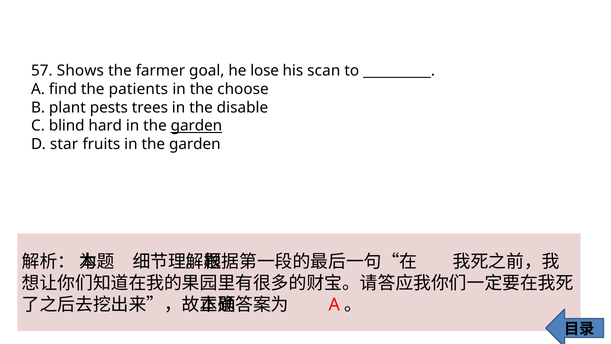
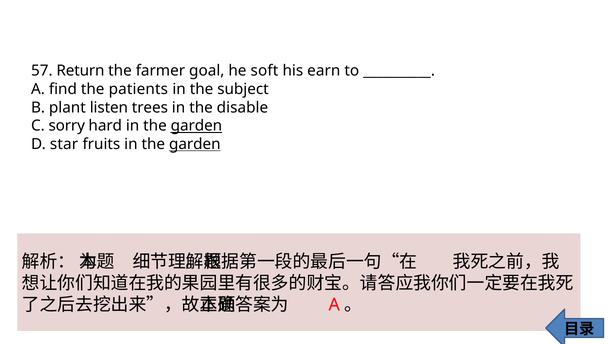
Shows: Shows -> Return (81, 71)
lose: lose -> soft (264, 71)
scan: scan -> earn (324, 71)
choose: choose -> subject (243, 89)
pests: pests -> listen (109, 107)
blind: blind -> sorry (67, 126)
garden underline: none -> present (195, 144)
